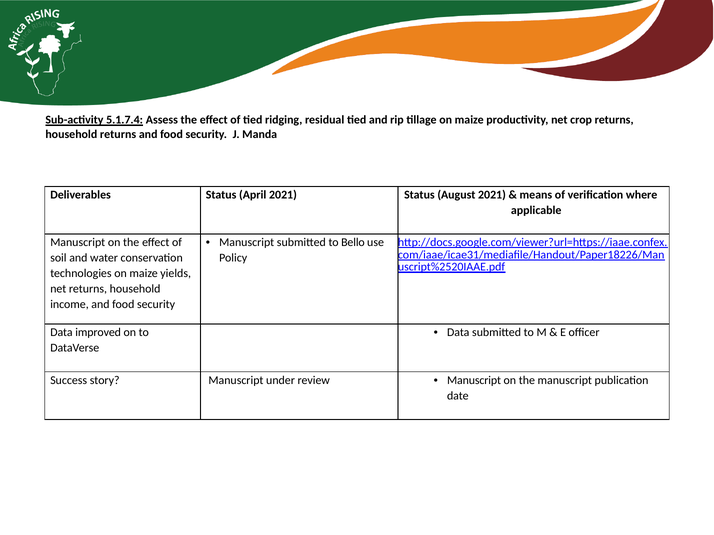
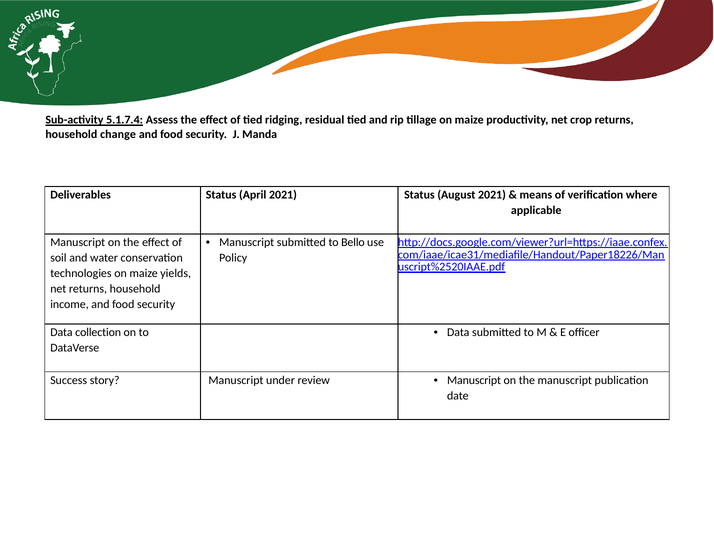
household returns: returns -> change (118, 134)
improved: improved -> collection (98, 333)
